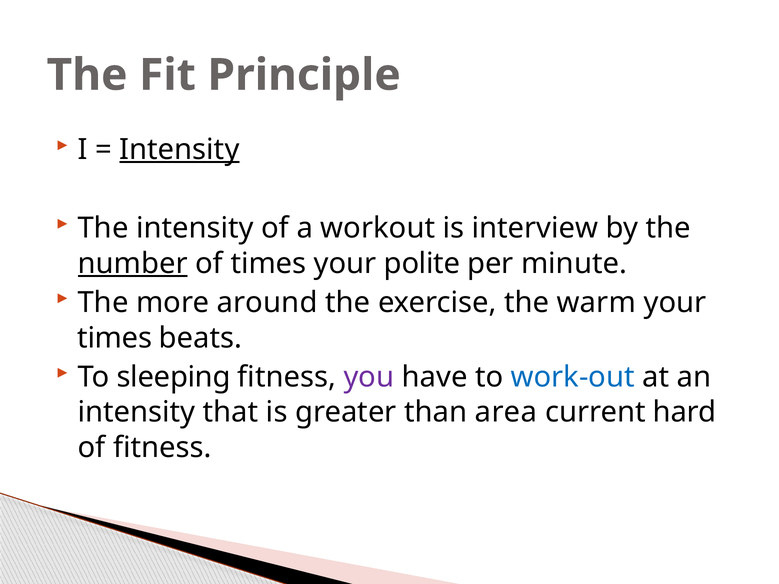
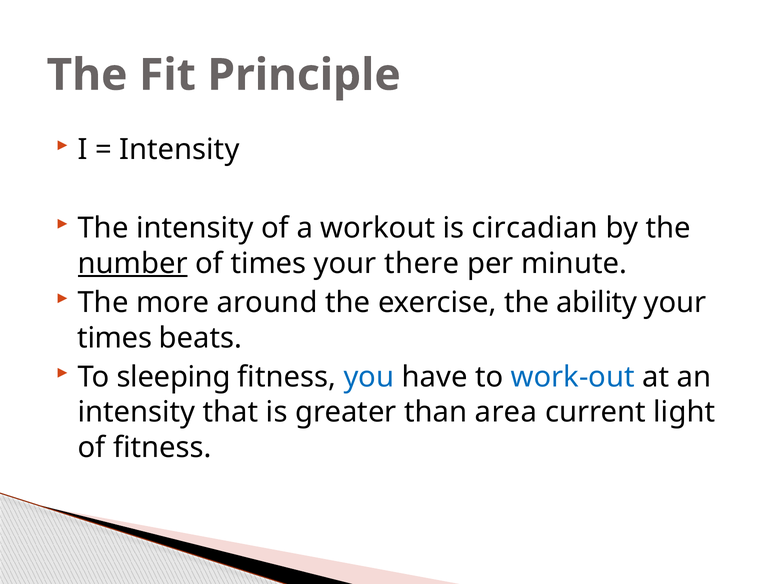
Intensity underline: present -> none (179, 150)
interview: interview -> circadian (535, 228)
polite: polite -> there (422, 264)
warm: warm -> ability (597, 303)
you colour: purple -> blue (369, 377)
hard: hard -> light (684, 413)
